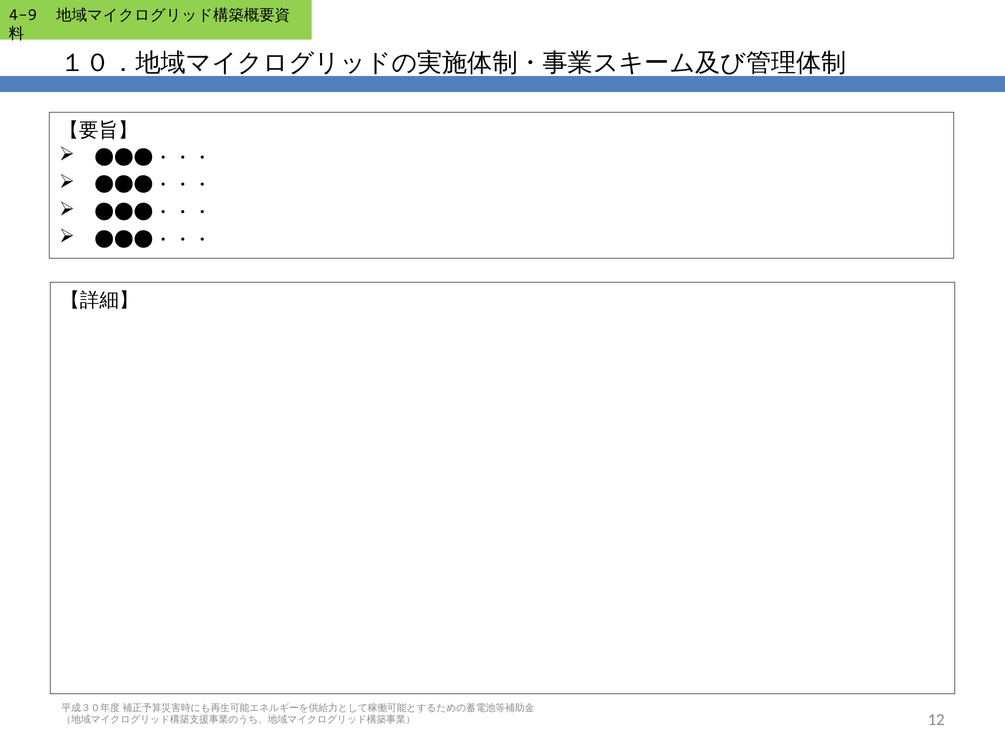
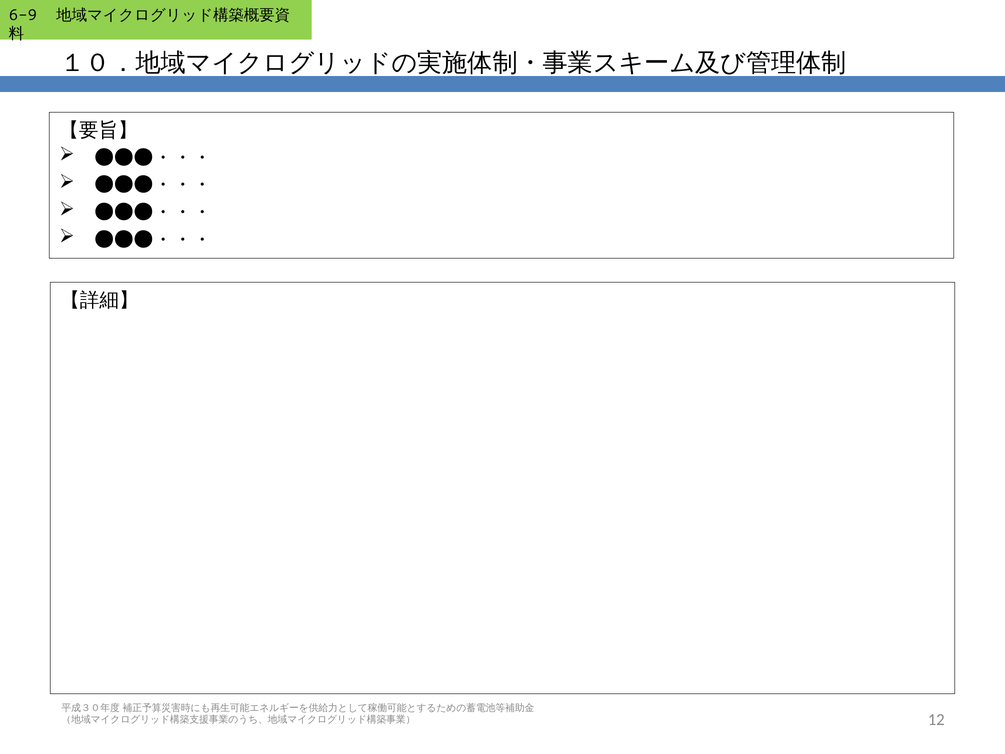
4-9: 4-9 -> 6-9 (23, 15)
